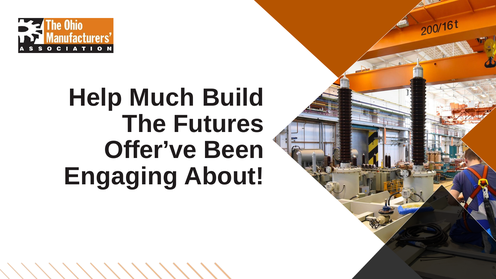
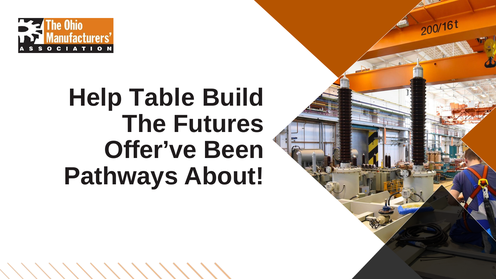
Much: Much -> Table (162, 98)
Engaging: Engaging -> Pathways (121, 176)
